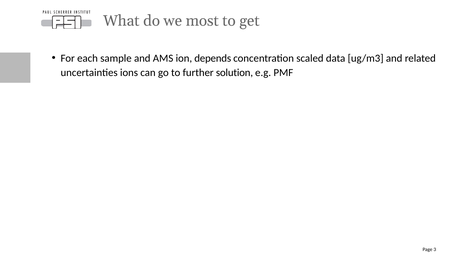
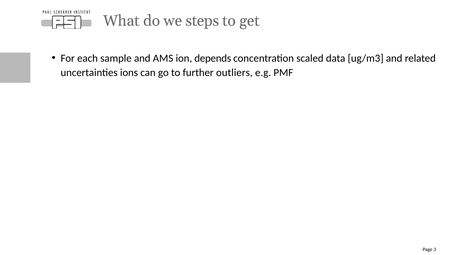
most: most -> steps (202, 21)
solution: solution -> outliers (234, 73)
